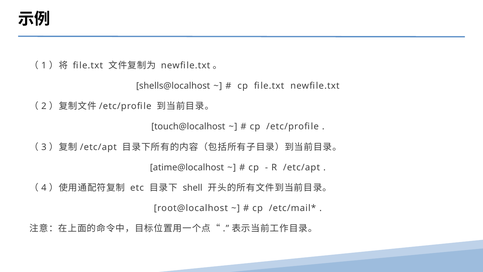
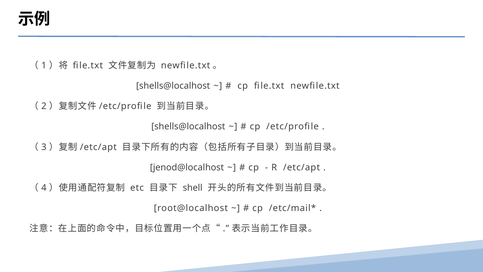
touch@localhost: touch@localhost -> shells@localhost (188, 127)
atime@localhost: atime@localhost -> jenod@localhost (187, 167)
